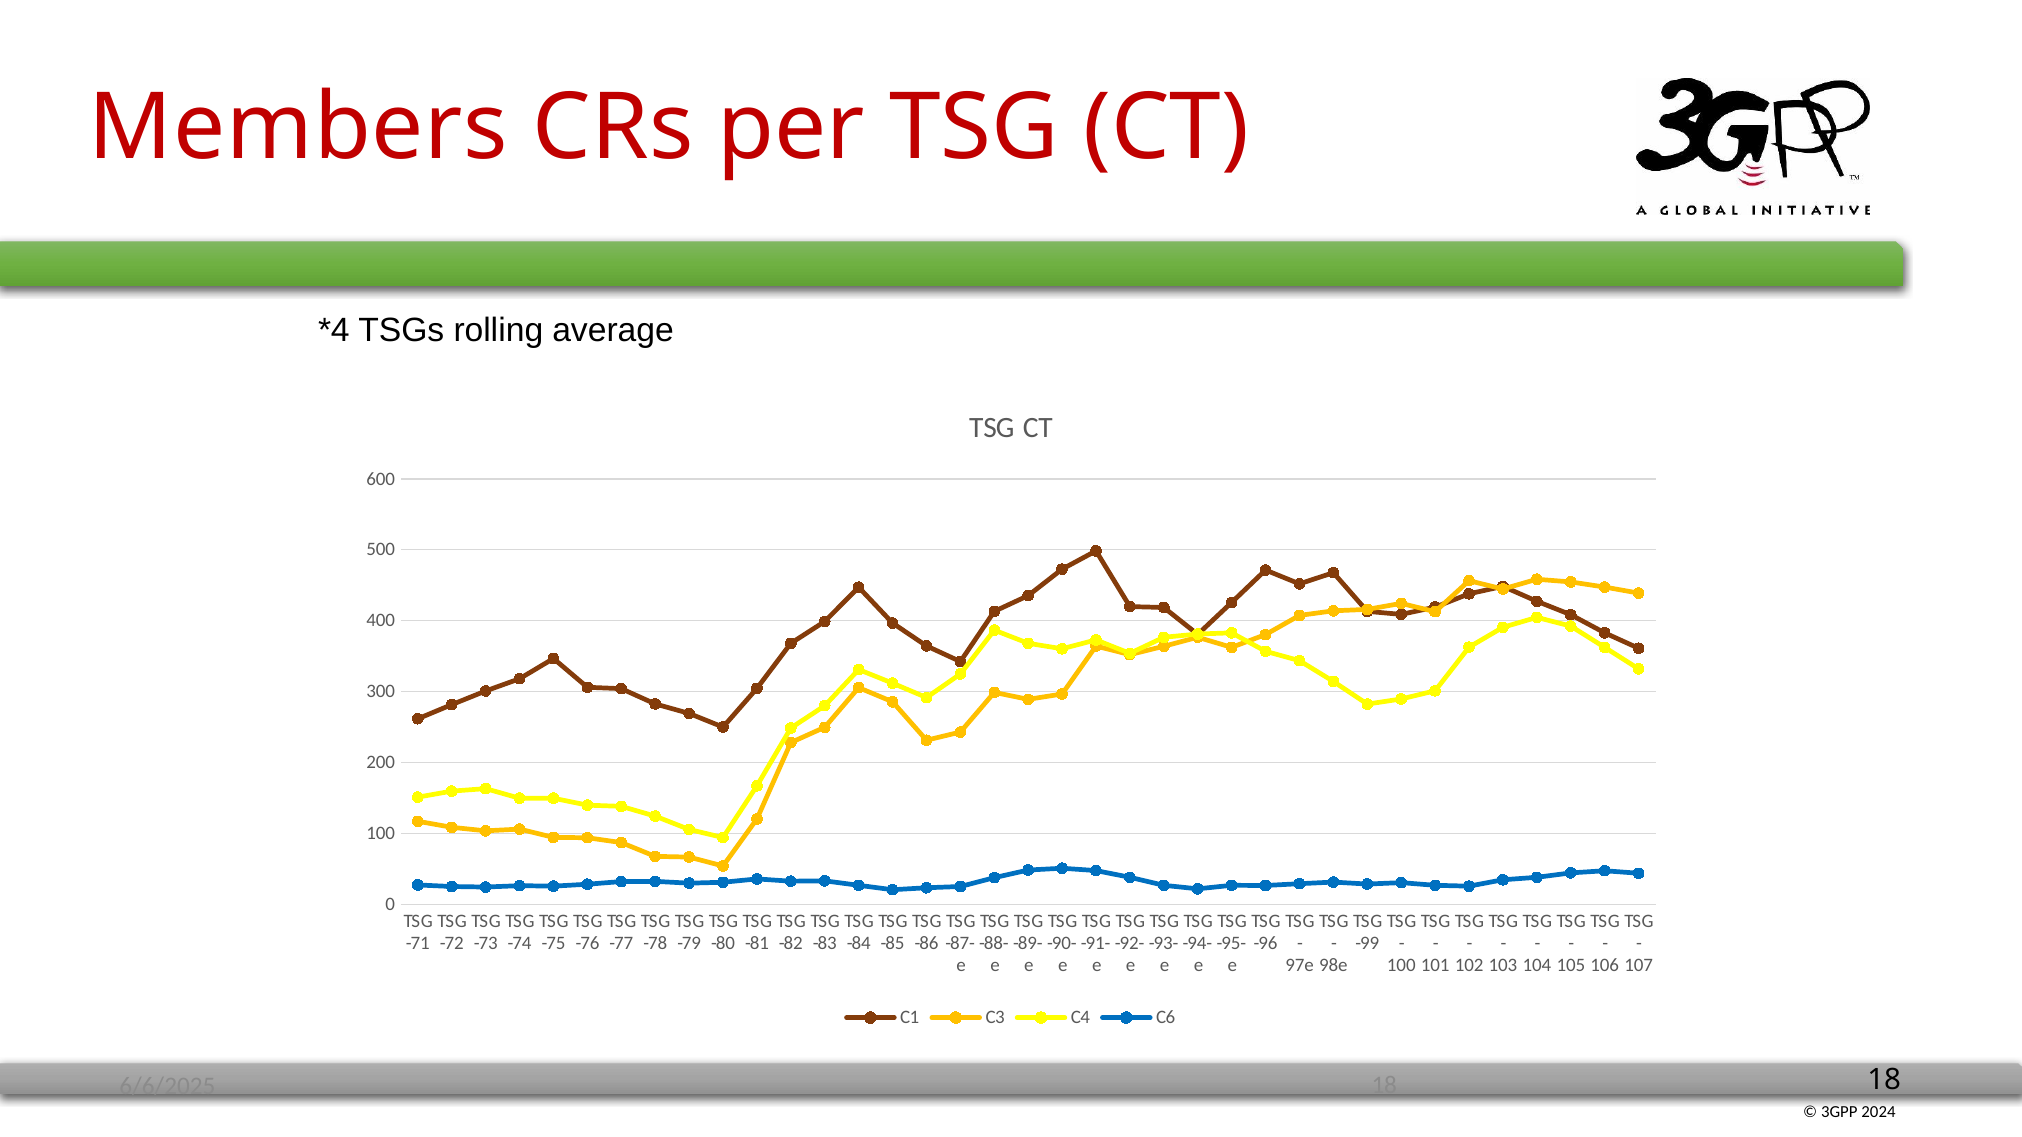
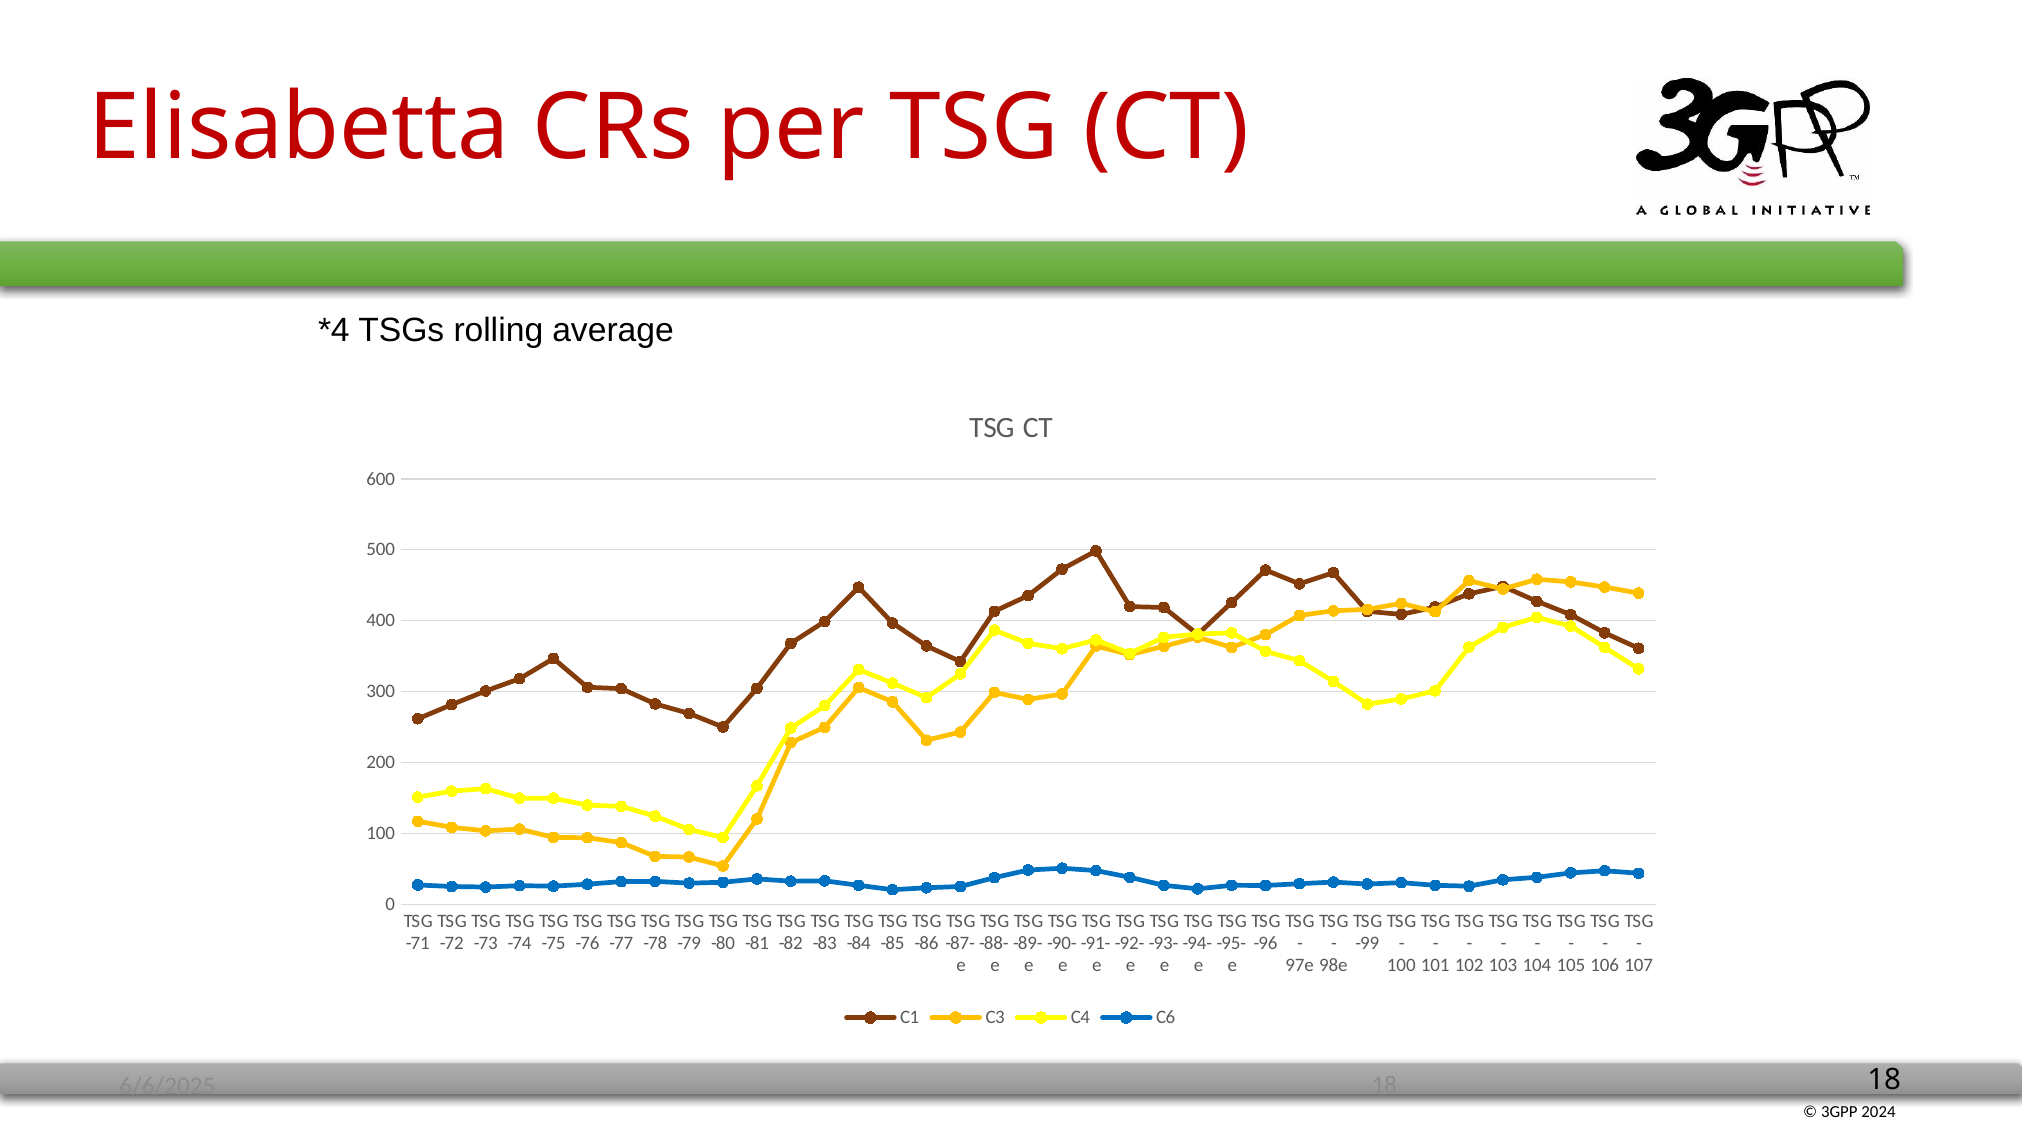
Members: Members -> Elisabetta (299, 128)
